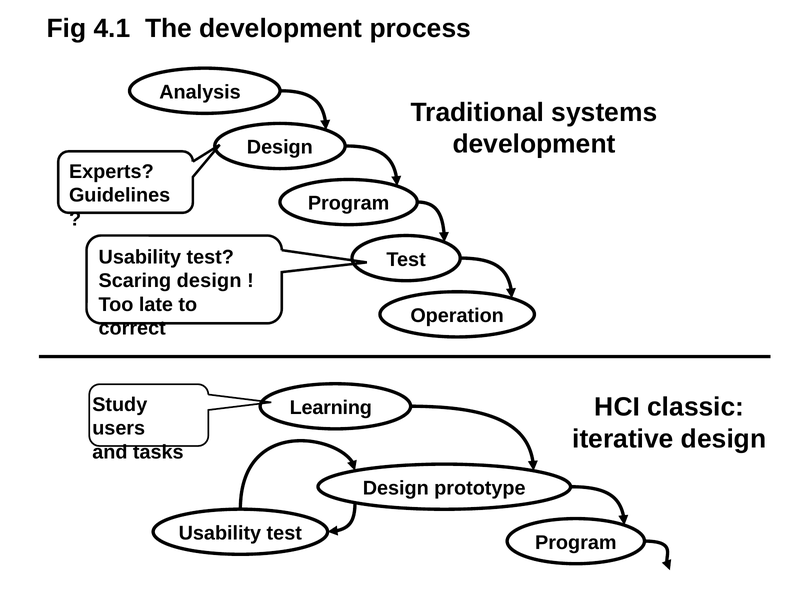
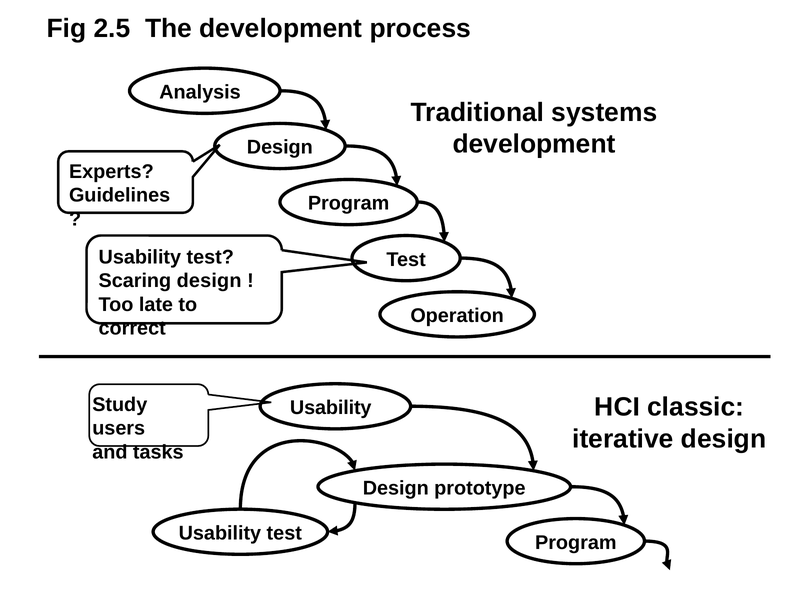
4.1: 4.1 -> 2.5 (112, 28)
Learning: Learning -> Usability (331, 407)
